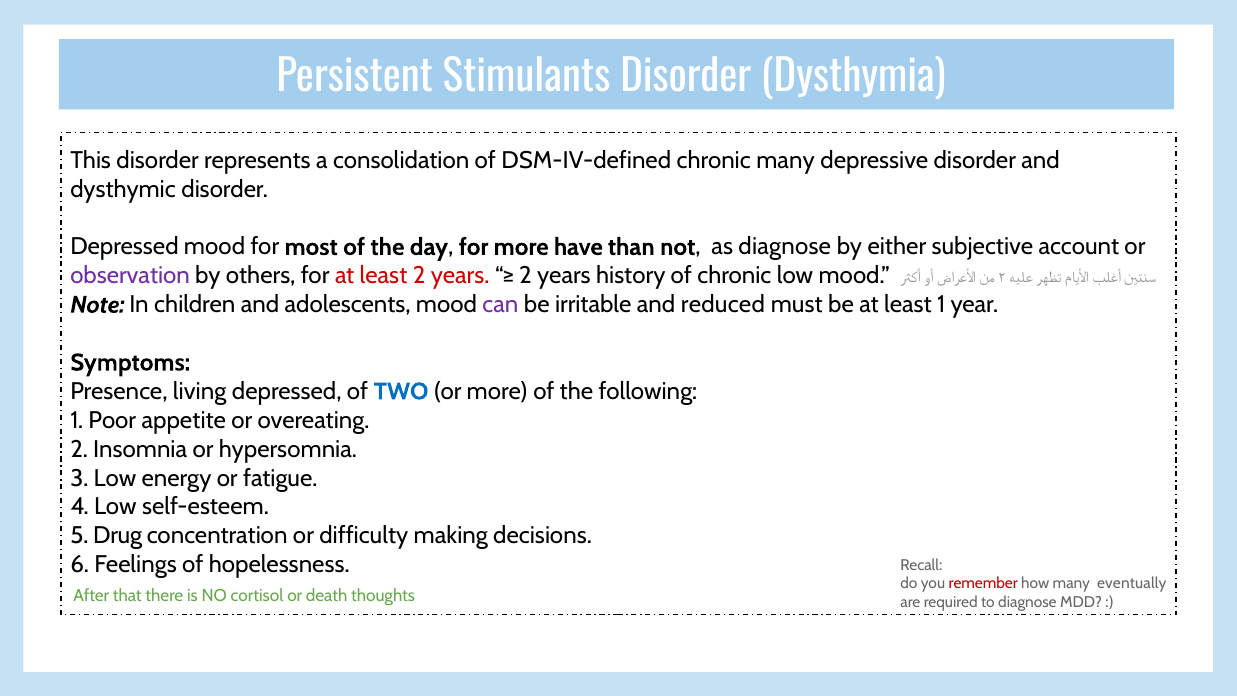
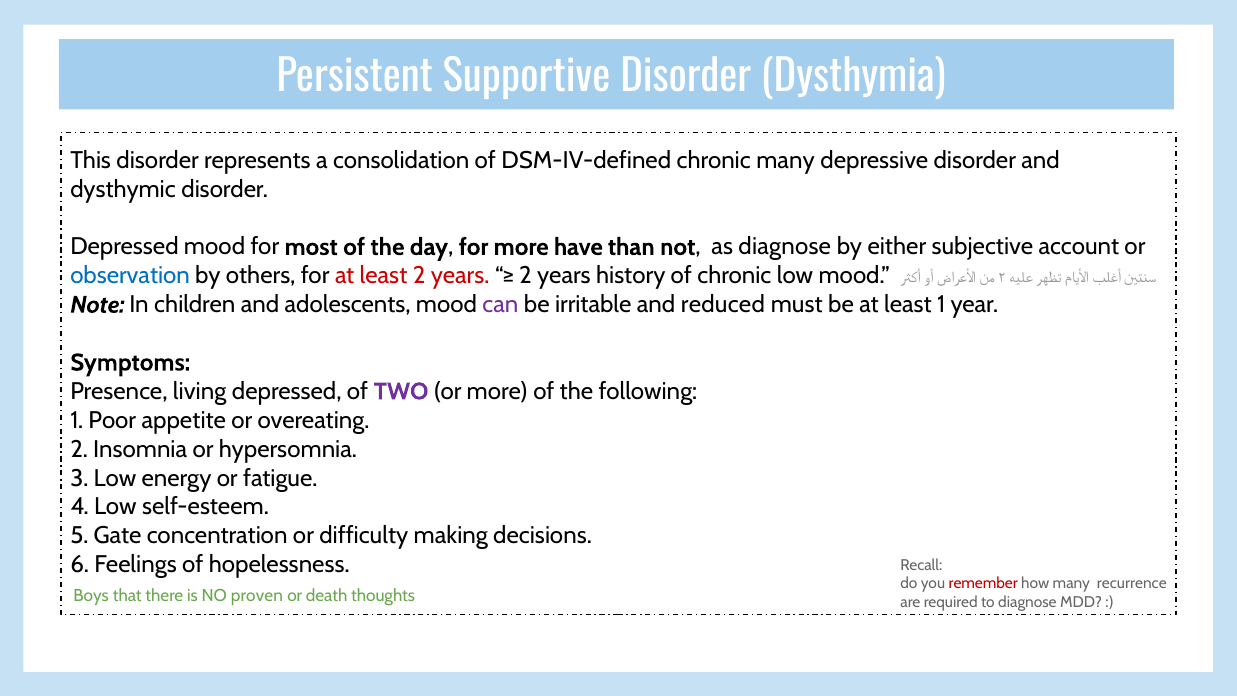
Stimulants: Stimulants -> Supportive (526, 77)
observation colour: purple -> blue (130, 276)
TWO colour: blue -> purple (401, 391)
Drug: Drug -> Gate (118, 536)
eventually: eventually -> recurrence (1132, 583)
After: After -> Boys (91, 596)
cortisol: cortisol -> proven (257, 596)
